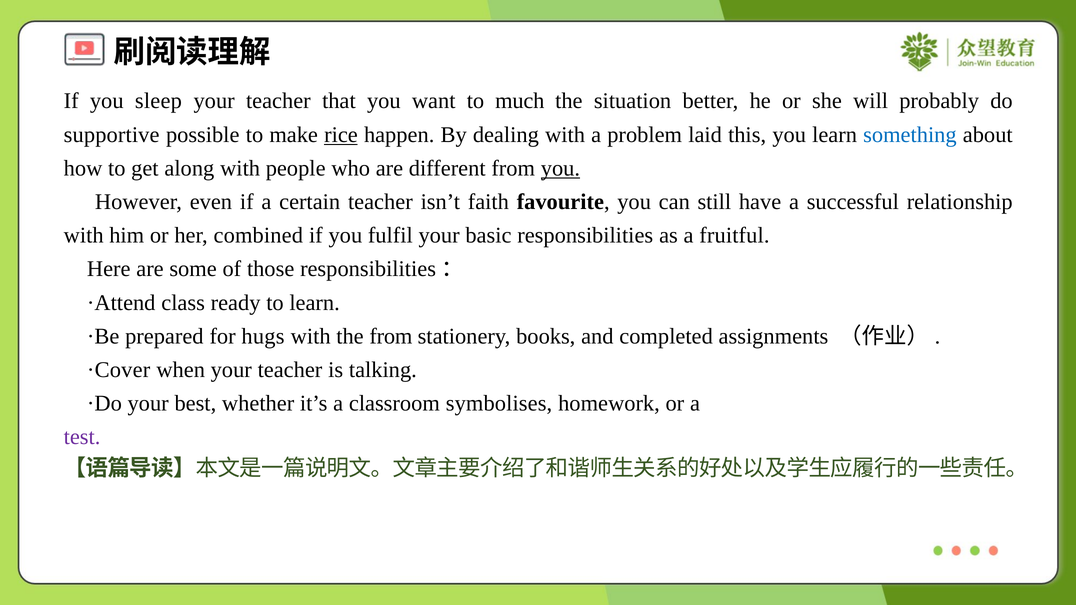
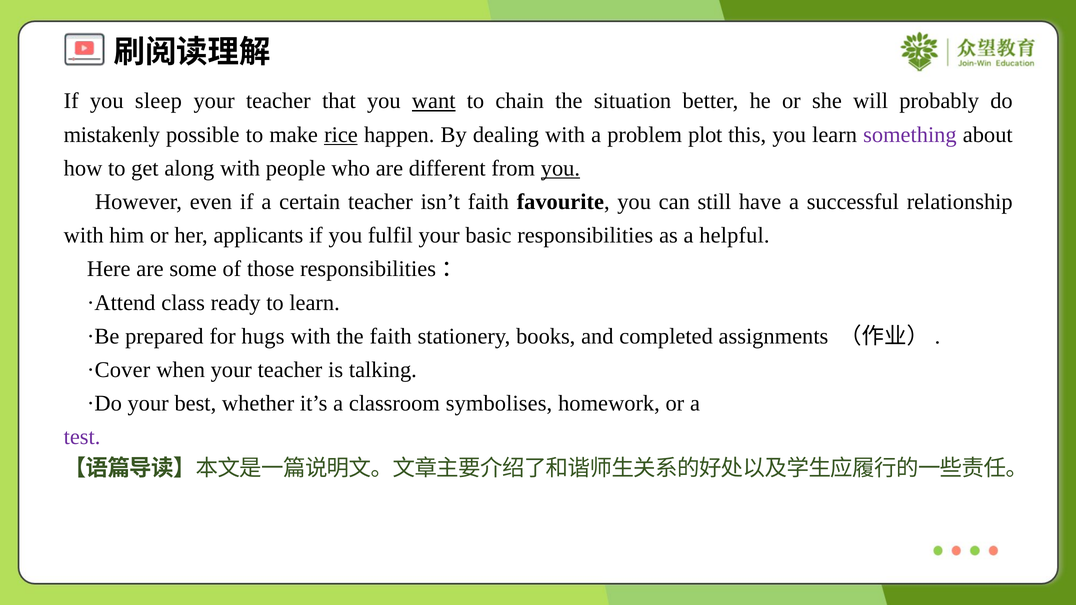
want underline: none -> present (434, 101)
much: much -> chain (520, 101)
supportive: supportive -> mistakenly (112, 135)
laid: laid -> plot (705, 135)
something colour: blue -> purple (910, 135)
combined: combined -> applicants (258, 236)
fruitful: fruitful -> helpful (734, 236)
the from: from -> faith (391, 336)
